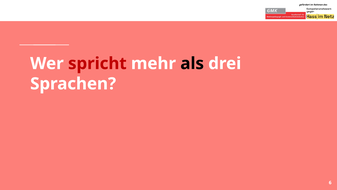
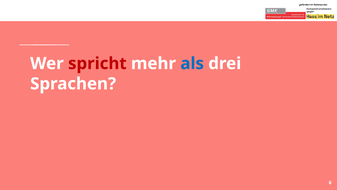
als colour: black -> blue (192, 63)
